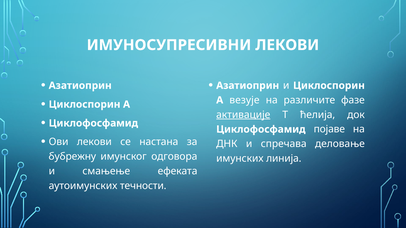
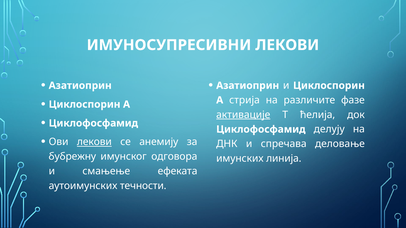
везује: везује -> стрија (244, 100)
појаве: појаве -> делују (329, 130)
лекови underline: none -> present (94, 142)
настана: настана -> анемију (159, 142)
